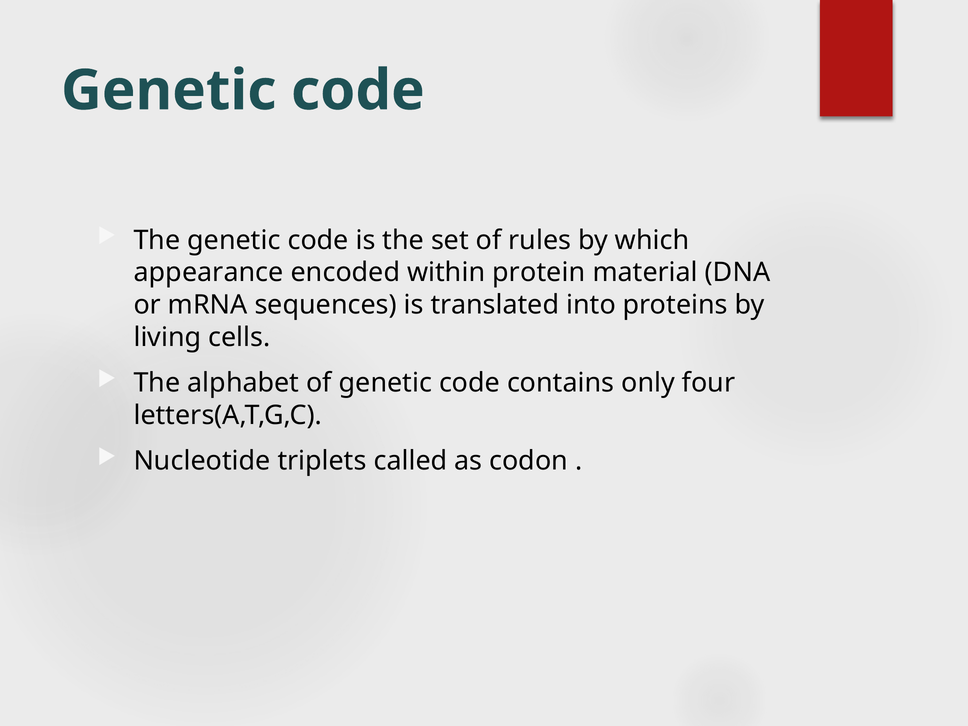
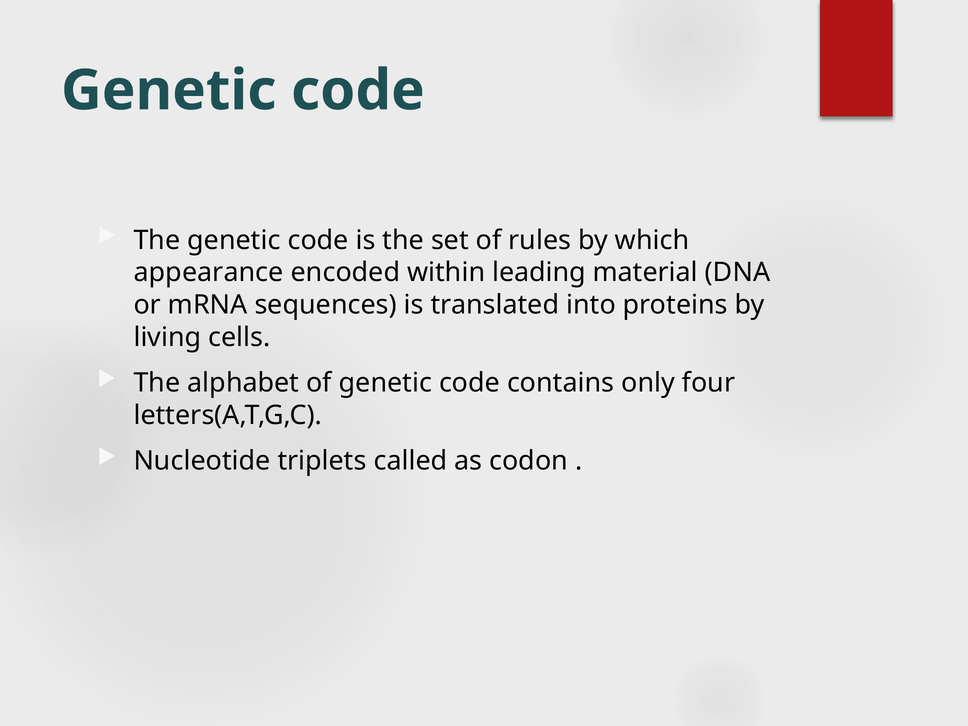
protein: protein -> leading (539, 273)
